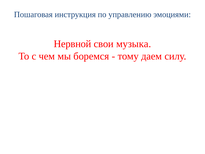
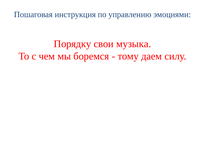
Нервной: Нервной -> Порядку (73, 44)
